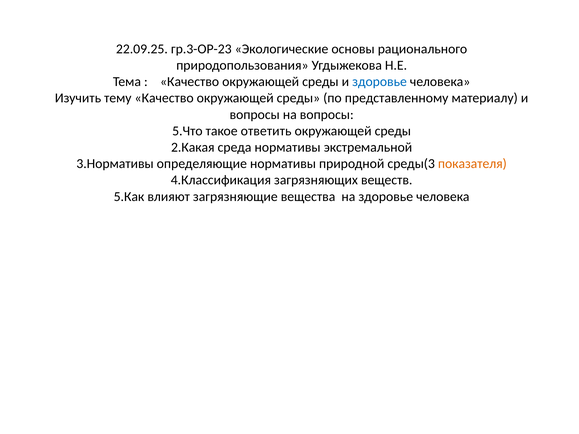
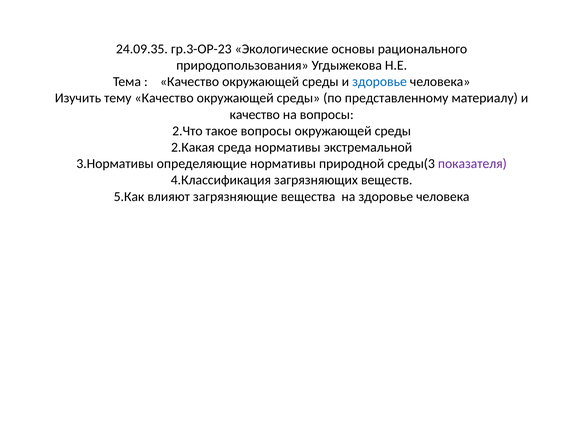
22.09.25: 22.09.25 -> 24.09.35 (142, 49)
вопросы: вопросы -> качество (255, 115)
5.Что: 5.Что -> 2.Что (187, 131)
такое ответить: ответить -> вопросы (266, 131)
показателя colour: orange -> purple (472, 164)
